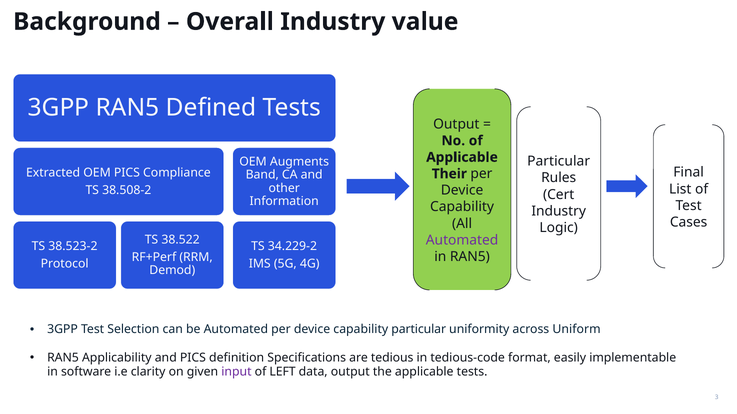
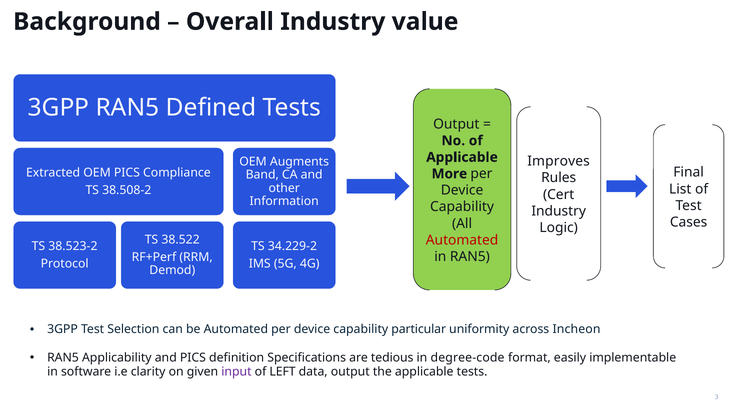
Particular: Particular -> Improves (559, 162)
Their: Their -> More (449, 174)
Automated colour: purple -> red (462, 240)
Uniform: Uniform -> Incheon (577, 330)
tedious-code: tedious-code -> degree-code (468, 358)
